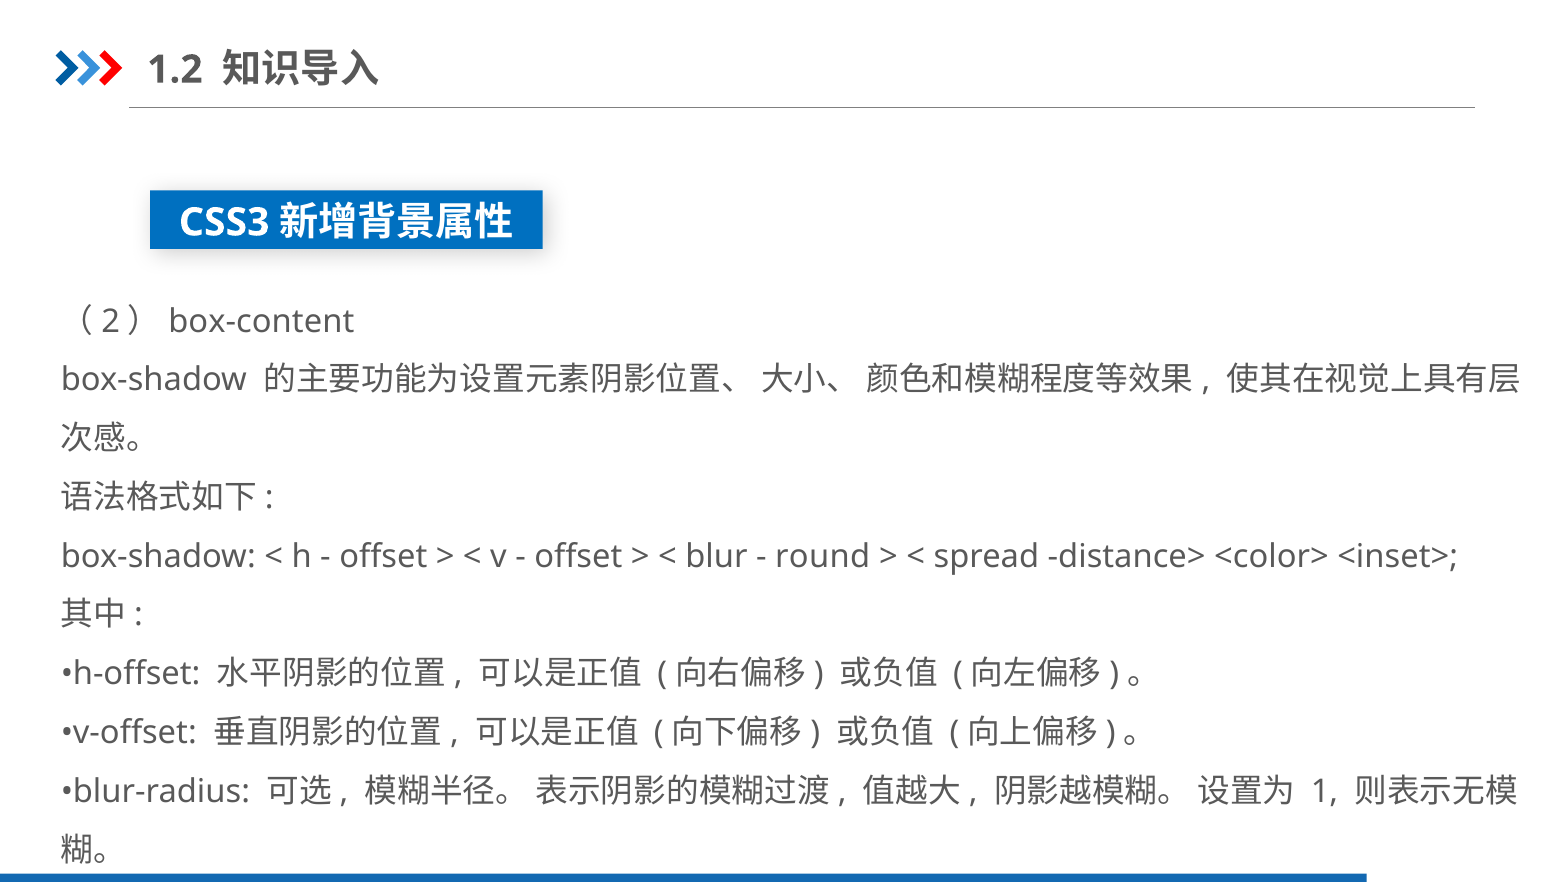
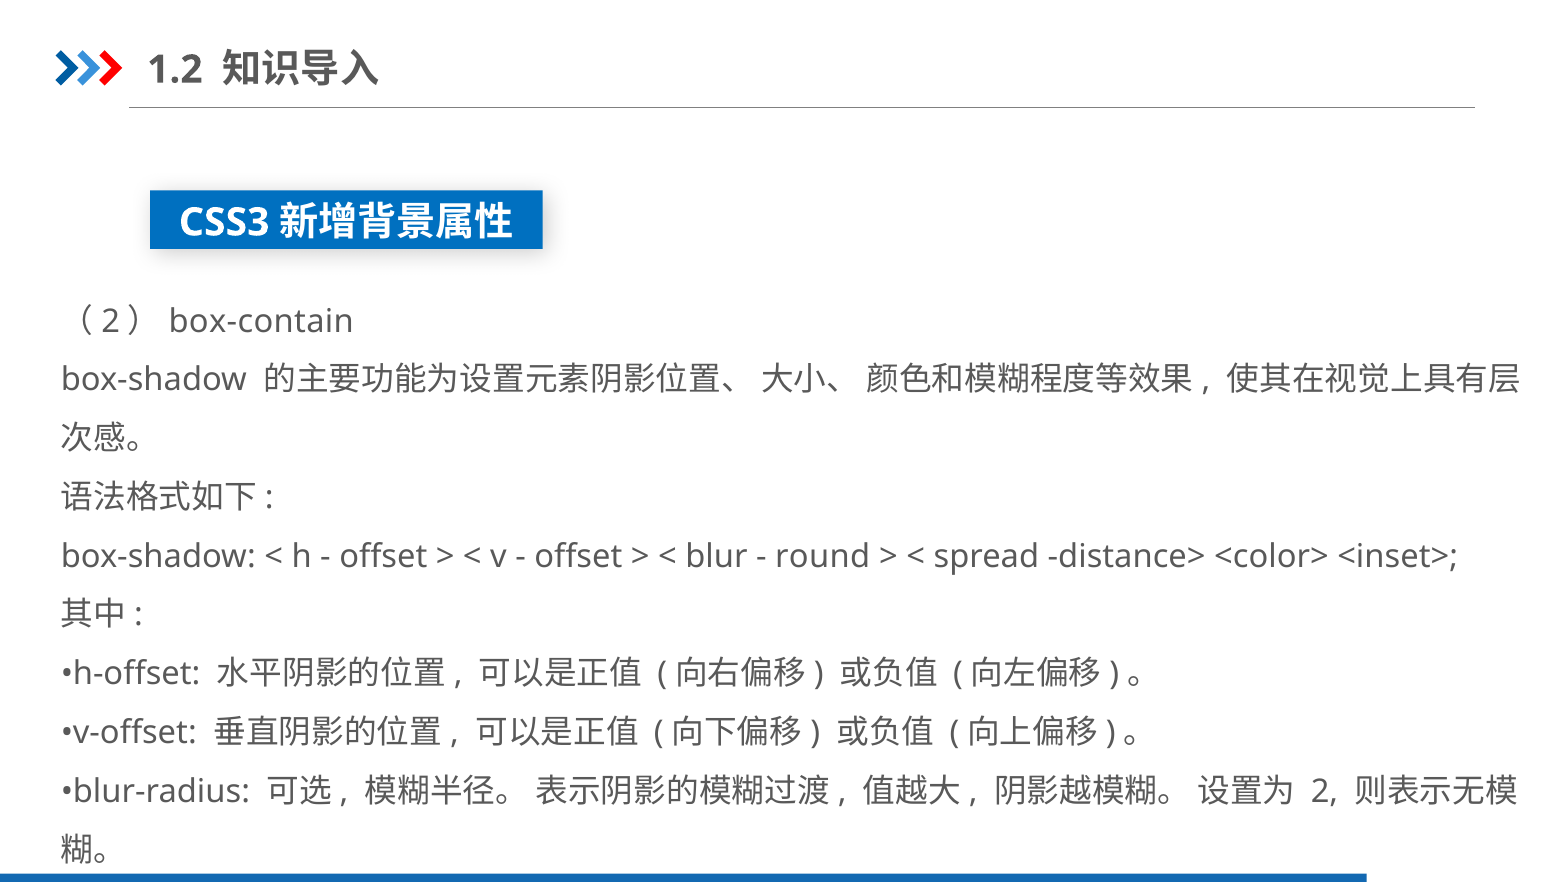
box-content: box-content -> box-contain (261, 321)
1: 1 -> 2 (1325, 791)
